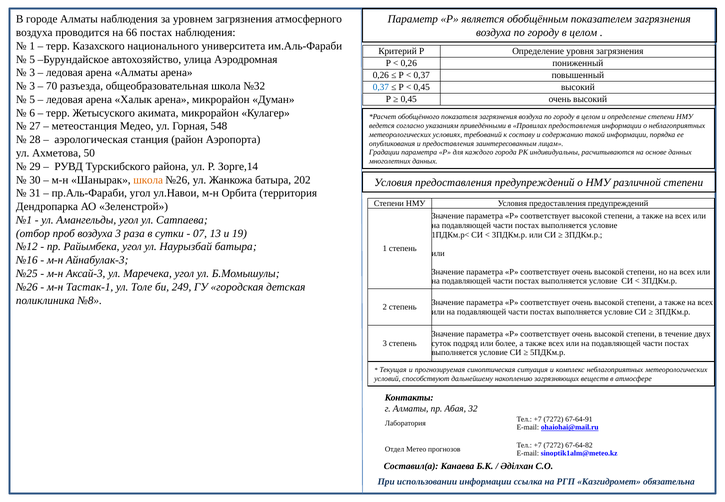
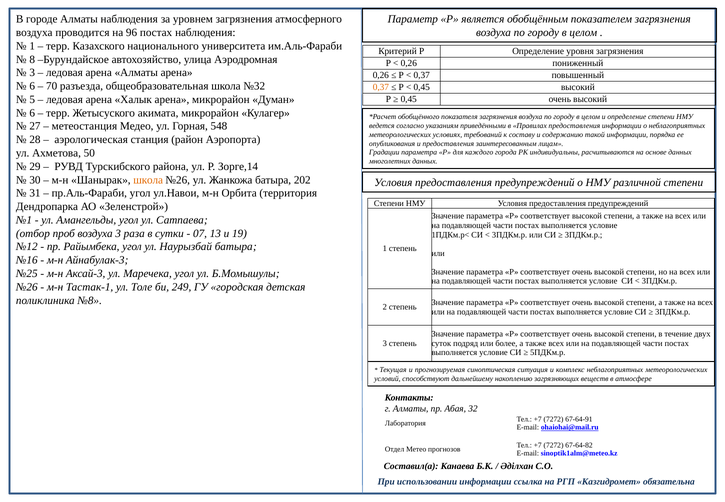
66: 66 -> 96 (132, 33)
5: 5 -> 8 (32, 59)
3: 3 -> 6 (32, 86)
0,37 colour: blue -> orange (381, 87)
